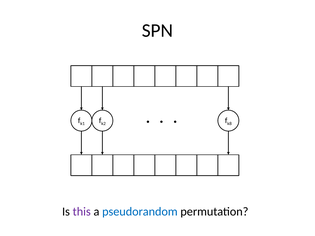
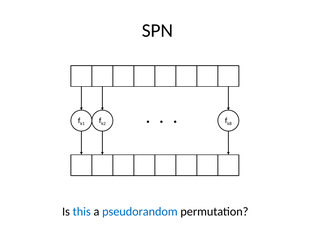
this colour: purple -> blue (82, 212)
